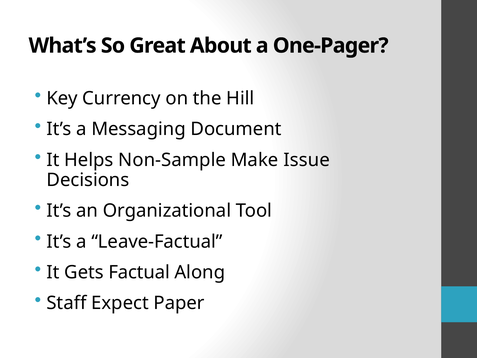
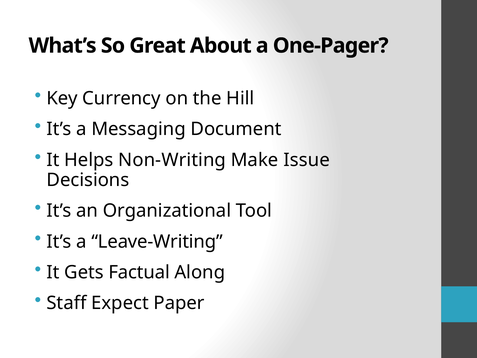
Non-Sample: Non-Sample -> Non-Writing (172, 160)
Leave-Factual: Leave-Factual -> Leave-Writing (157, 241)
